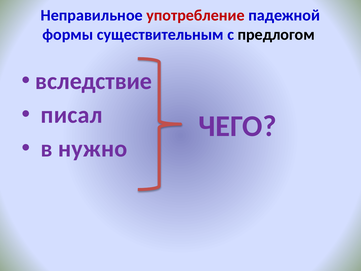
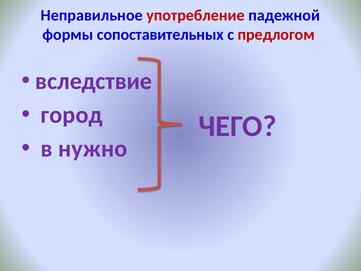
существительным: существительным -> сопоставительных (160, 35)
предлогом colour: black -> red (276, 35)
писал: писал -> город (72, 115)
